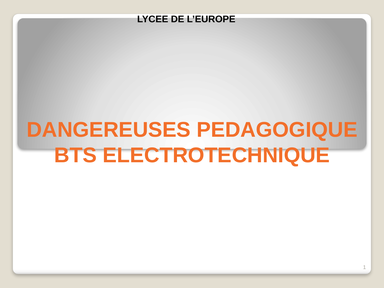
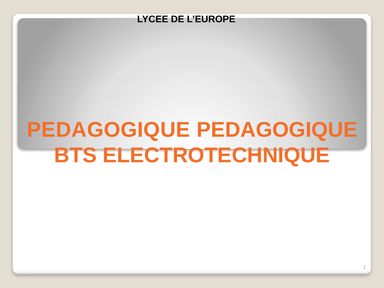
DANGEREUSES: DANGEREUSES -> PEDAGOGIQUE (109, 130)
